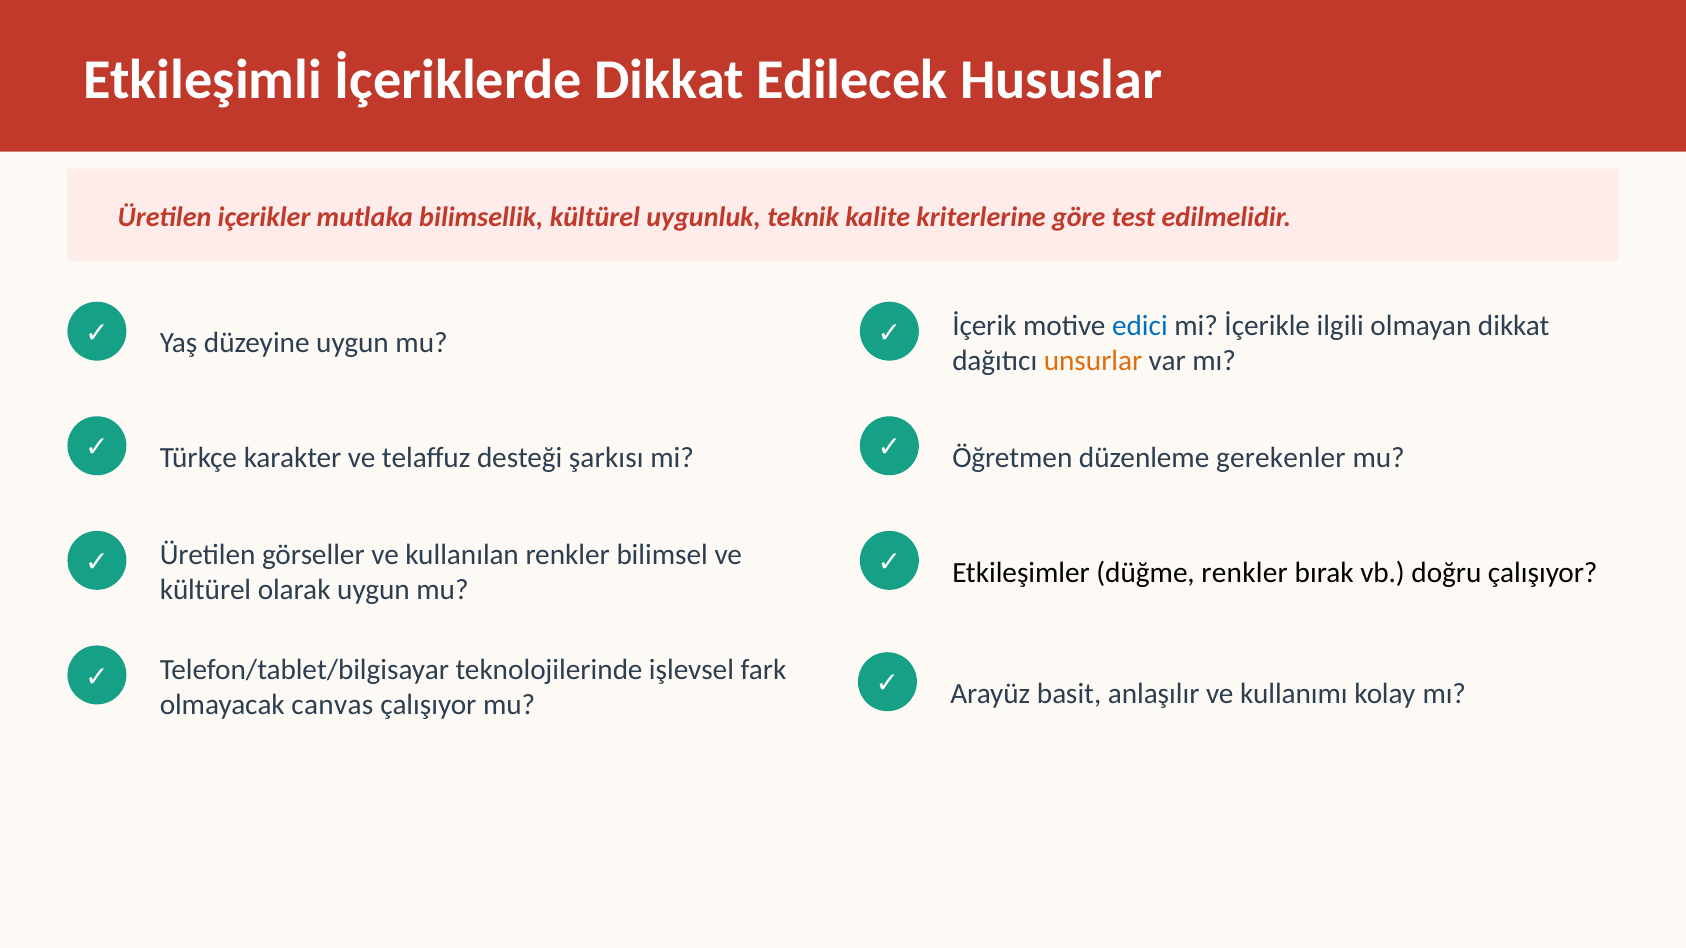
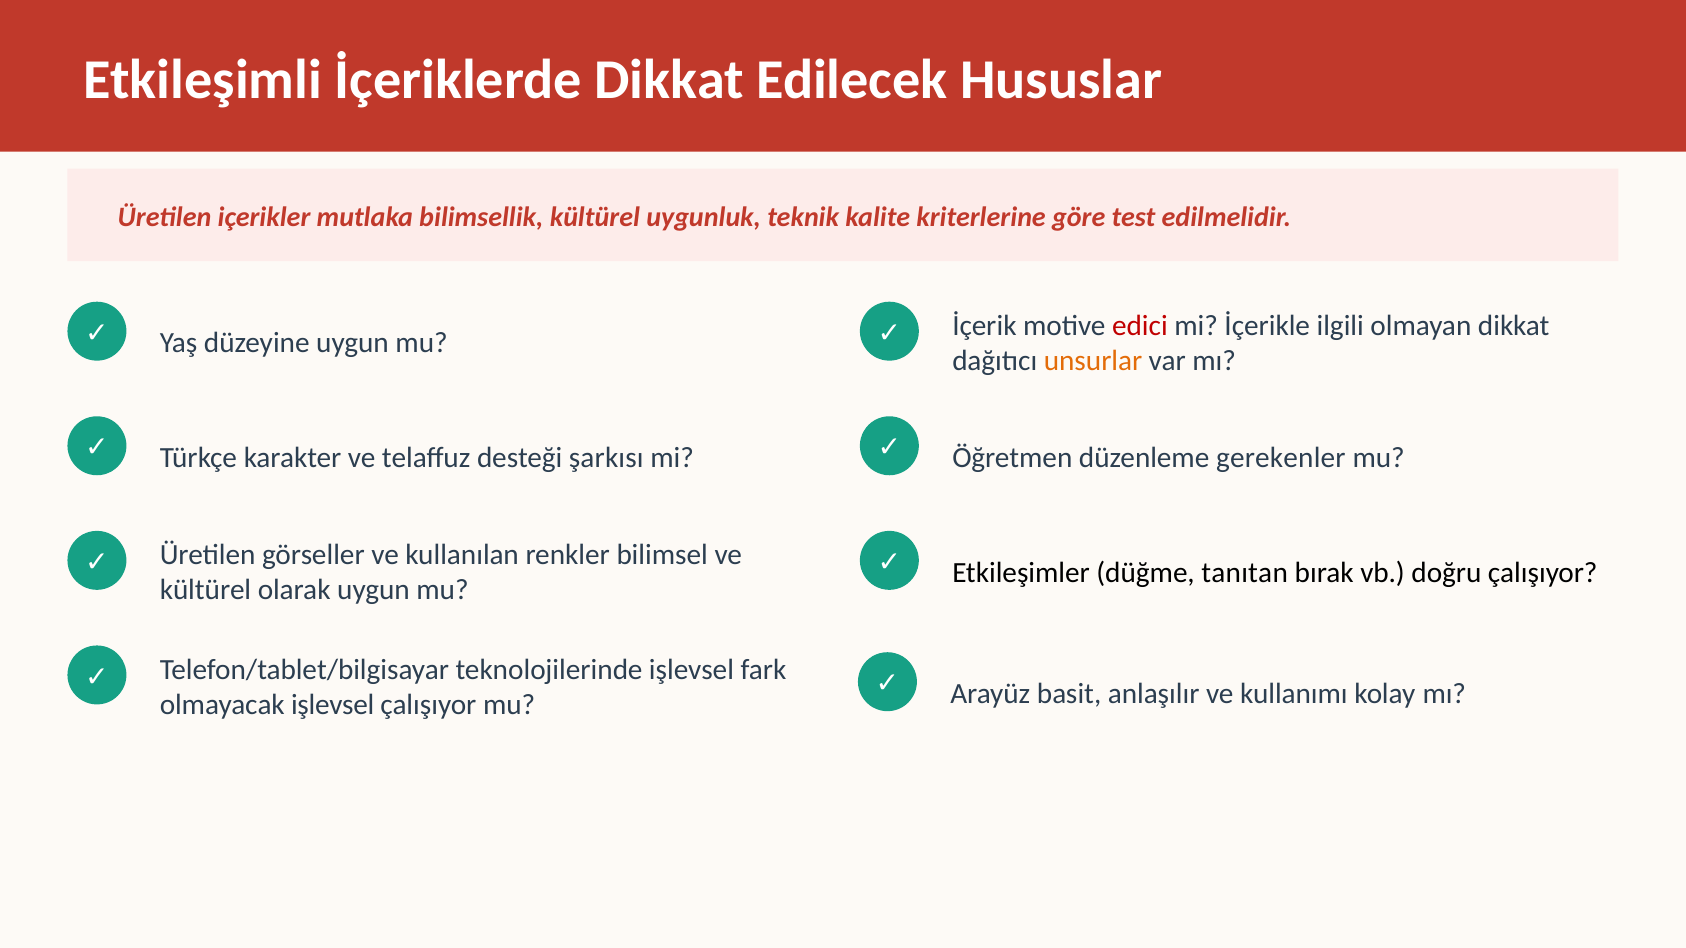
edici colour: blue -> red (1140, 326)
düğme renkler: renkler -> tanıtan (1245, 573)
olmayacak canvas: canvas -> işlevsel (333, 705)
